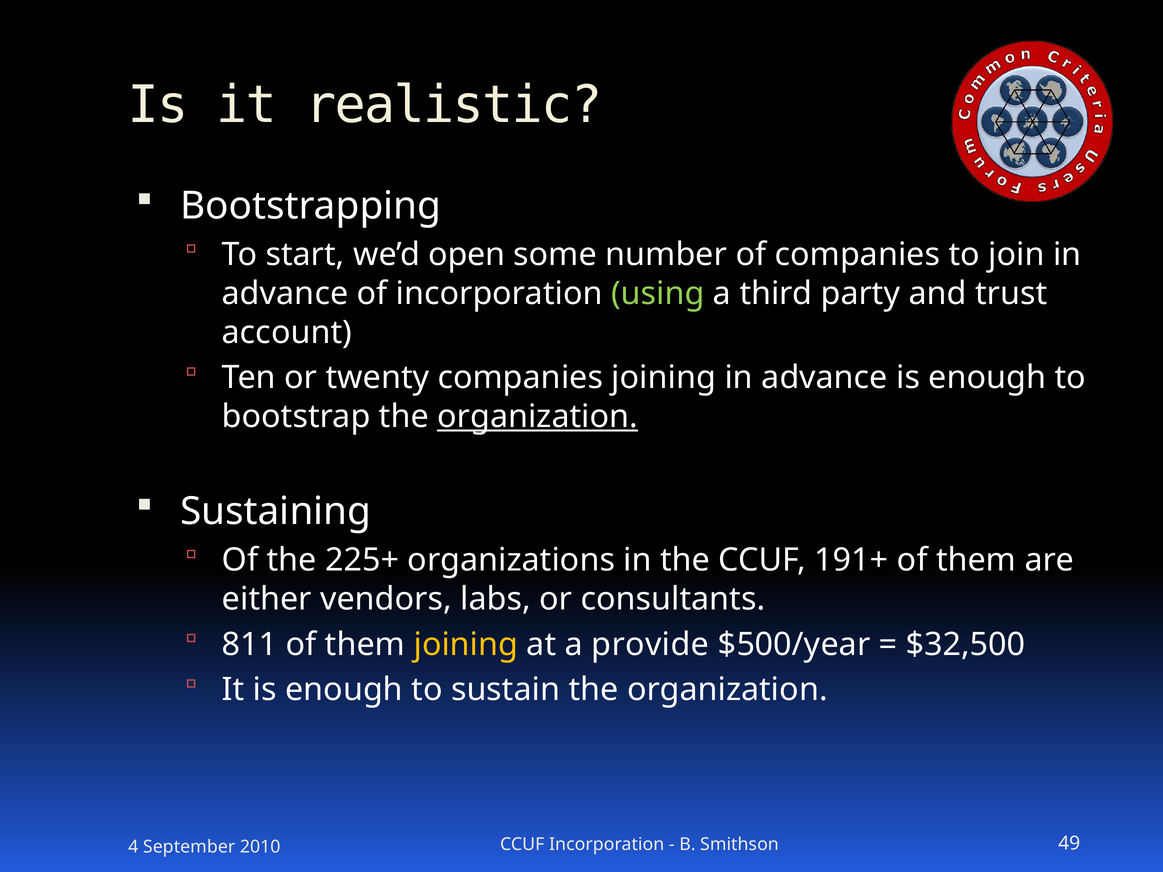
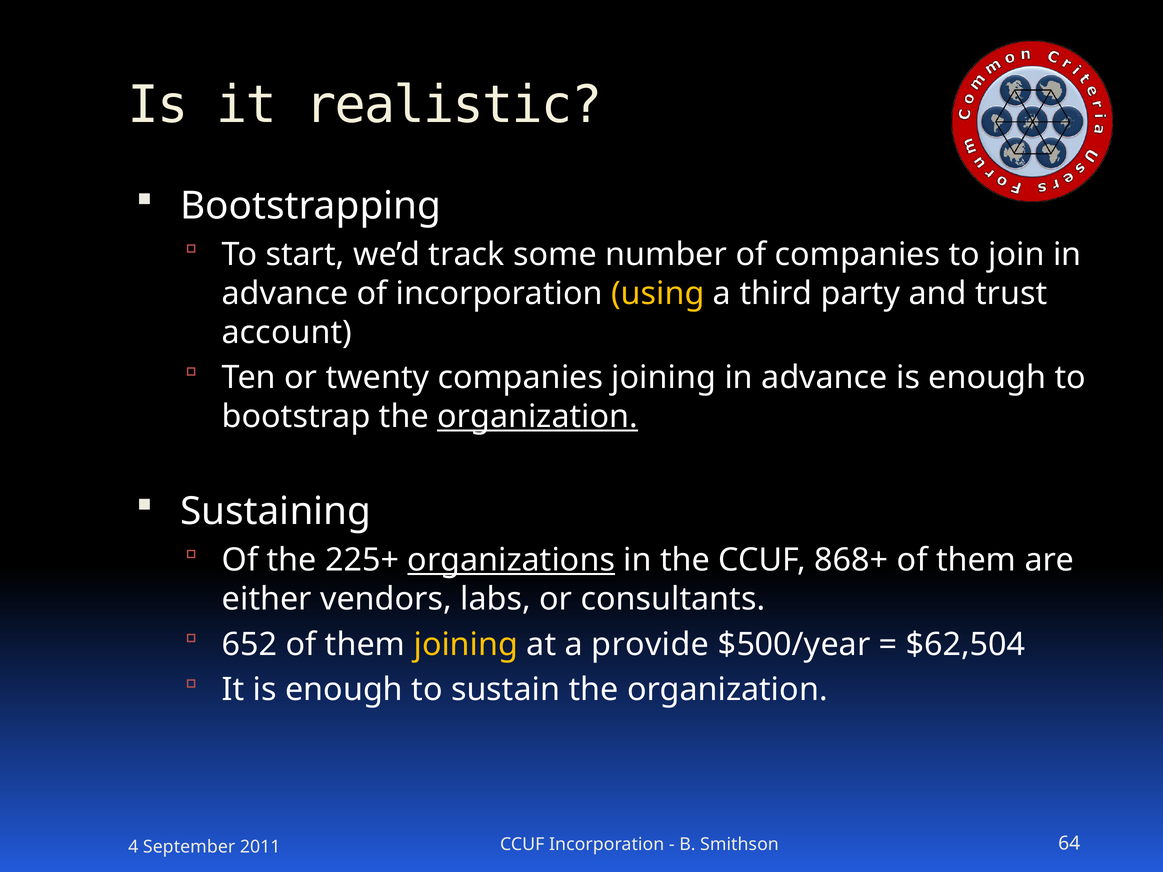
open: open -> track (467, 255)
using colour: light green -> yellow (658, 294)
organizations underline: none -> present (511, 560)
191+: 191+ -> 868+ (851, 560)
811: 811 -> 652 (250, 645)
$32,500: $32,500 -> $62,504 (965, 645)
49: 49 -> 64 (1069, 843)
2010: 2010 -> 2011 (260, 847)
